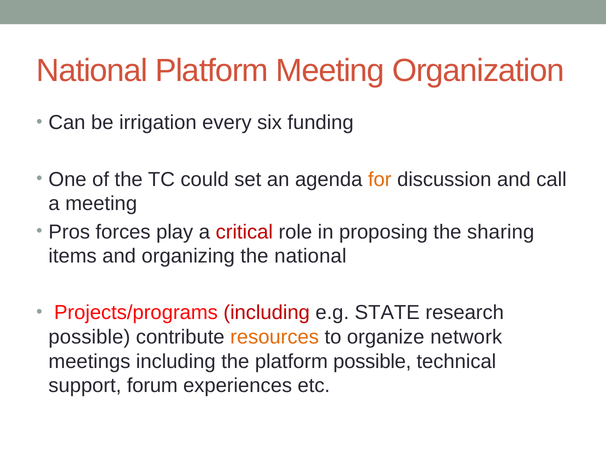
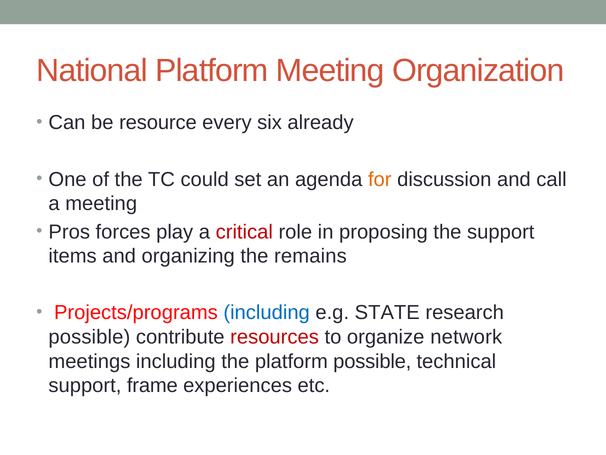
irrigation: irrigation -> resource (158, 123)
funding: funding -> already (321, 123)
the sharing: sharing -> support (501, 232)
the national: national -> remains (310, 256)
including colour: red -> blue (267, 312)
resources colour: orange -> red (275, 337)
forum: forum -> frame (152, 385)
